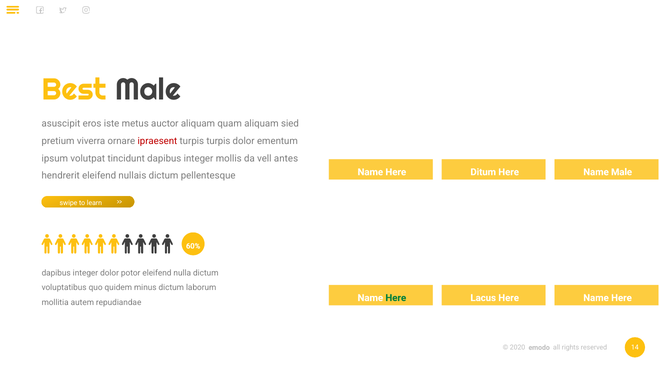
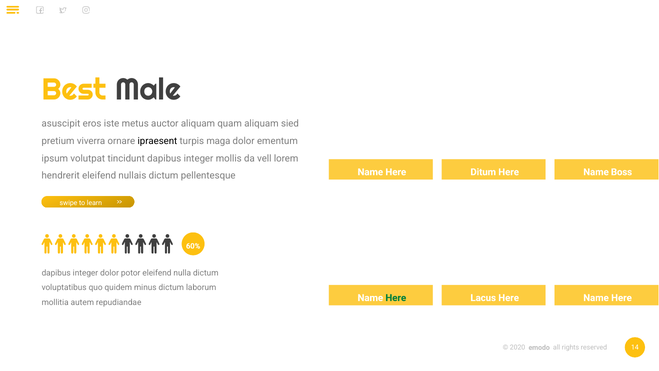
ipraesent colour: red -> black (157, 141)
turpis turpis: turpis -> maga (218, 141)
antes: antes -> lorem (286, 158)
Name Male: Male -> Boss (622, 172)
